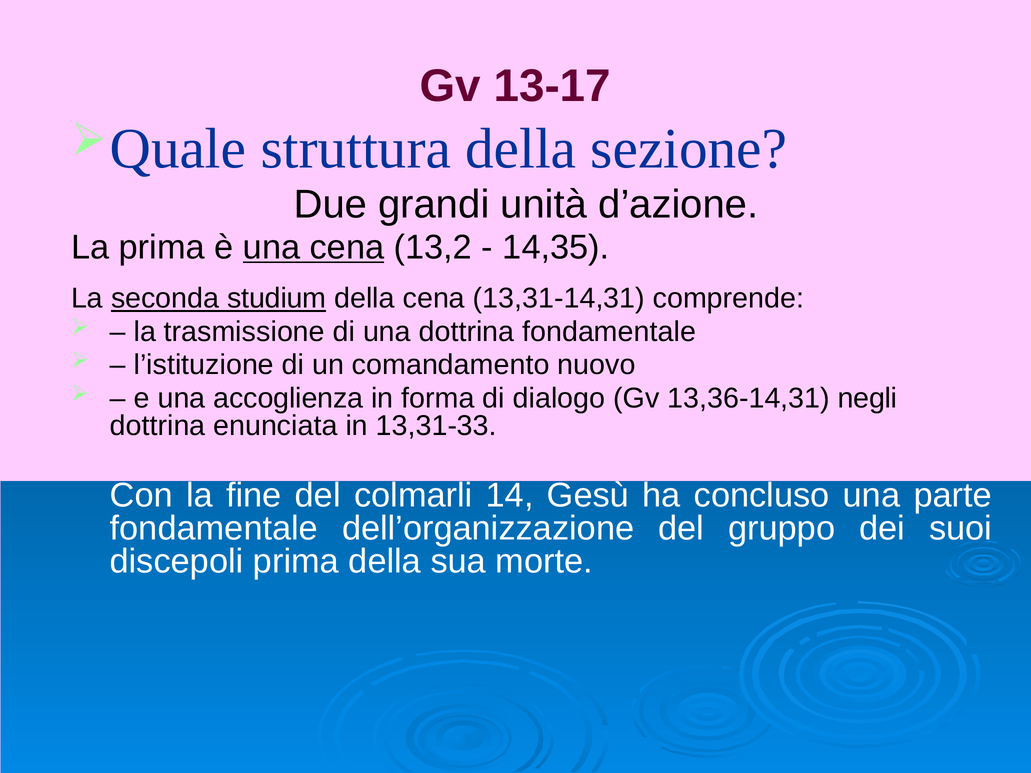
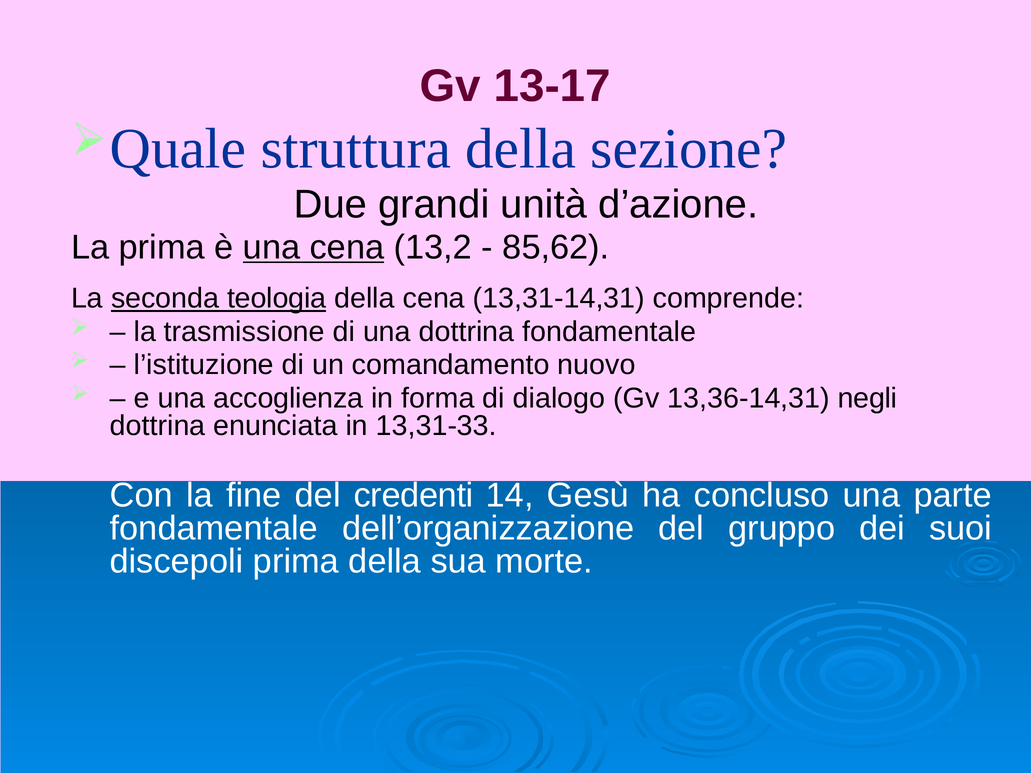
14,35: 14,35 -> 85,62 (556, 247)
studium: studium -> teologia (277, 298)
colmarli: colmarli -> credenti (413, 496)
